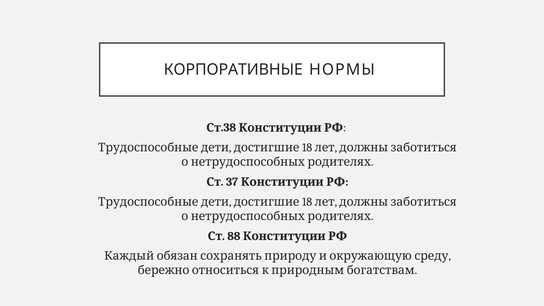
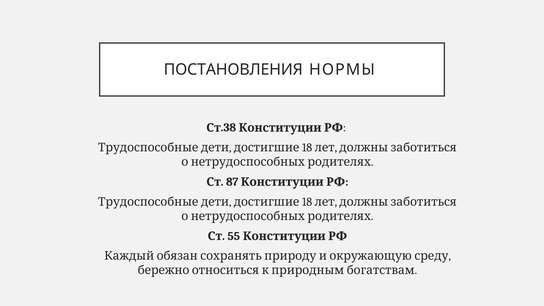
КОРПОРАТИВНЫЕ: КОРПОРАТИВНЫЕ -> ПОСТАНОВЛЕНИЯ (233, 69)
37: 37 -> 87 (232, 182)
88: 88 -> 55 (234, 236)
